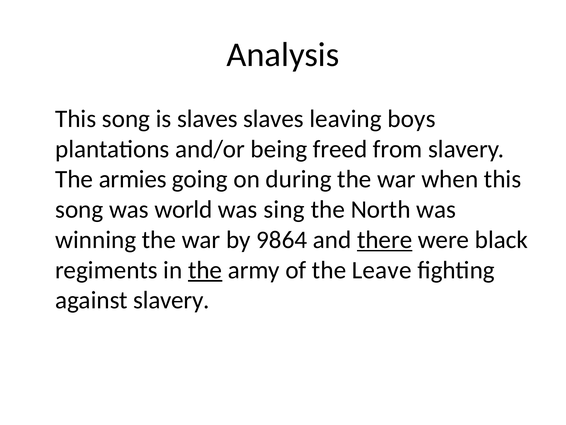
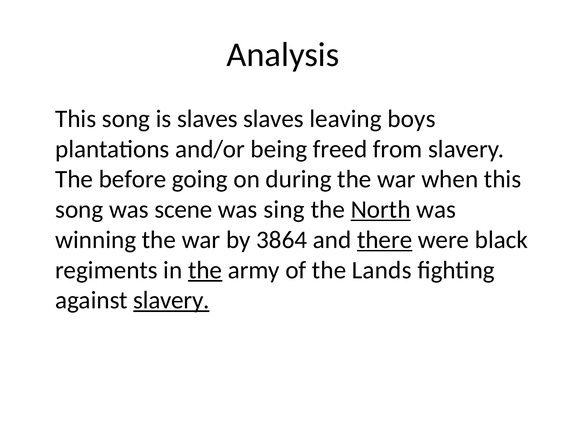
armies: armies -> before (133, 179)
world: world -> scene (183, 209)
North underline: none -> present (381, 209)
9864: 9864 -> 3864 (282, 240)
Leave: Leave -> Lands (382, 270)
slavery underline: none -> present (171, 300)
